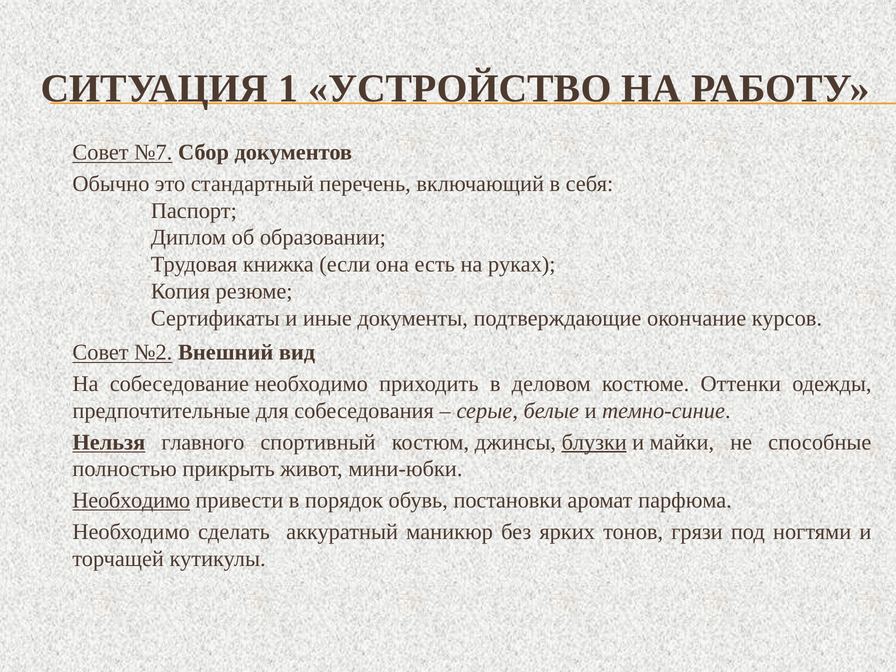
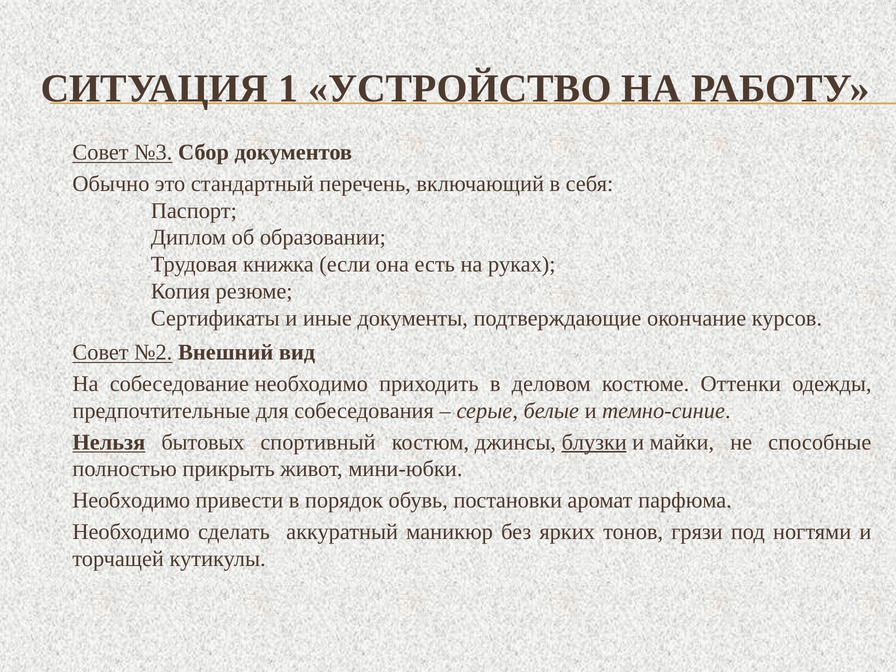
№7: №7 -> №3 (153, 152)
главного: главного -> бытовых (203, 442)
Необходимо underline: present -> none (131, 500)
